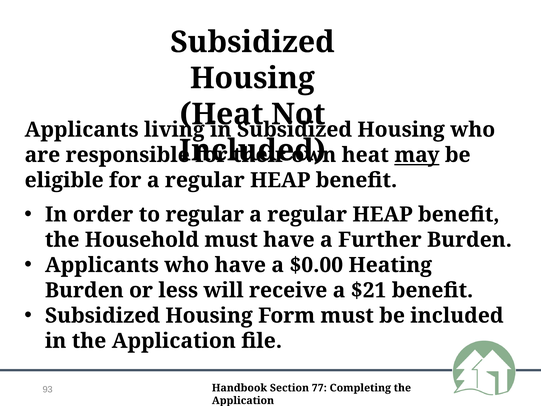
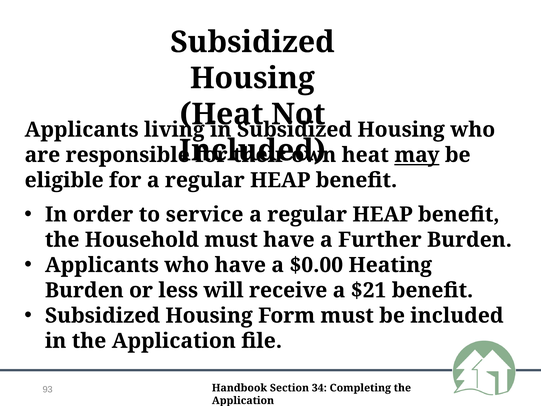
to regular: regular -> service (205, 214)
77: 77 -> 34 (319, 388)
